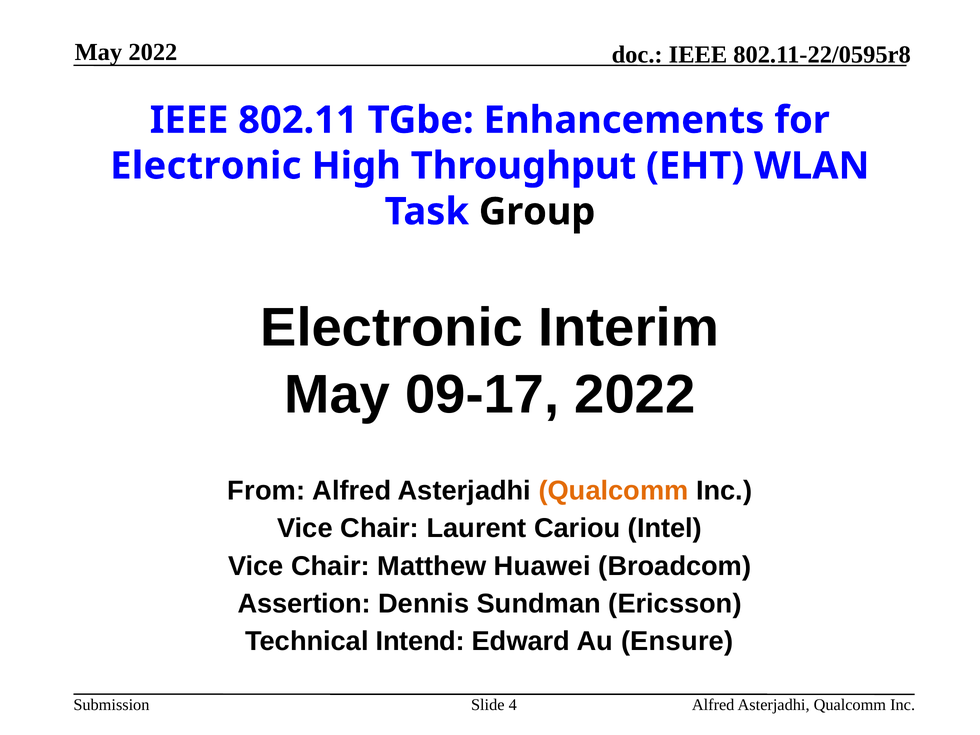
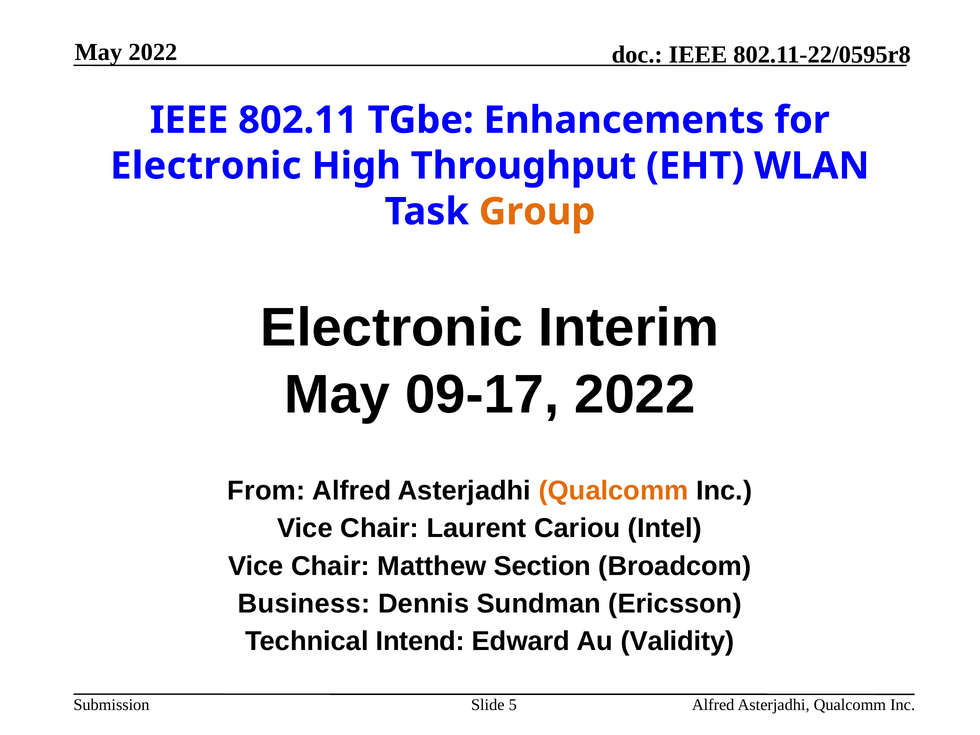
Group colour: black -> orange (537, 212)
Huawei: Huawei -> Section (543, 566)
Assertion: Assertion -> Business (304, 604)
Ensure: Ensure -> Validity (677, 641)
4: 4 -> 5 (513, 705)
